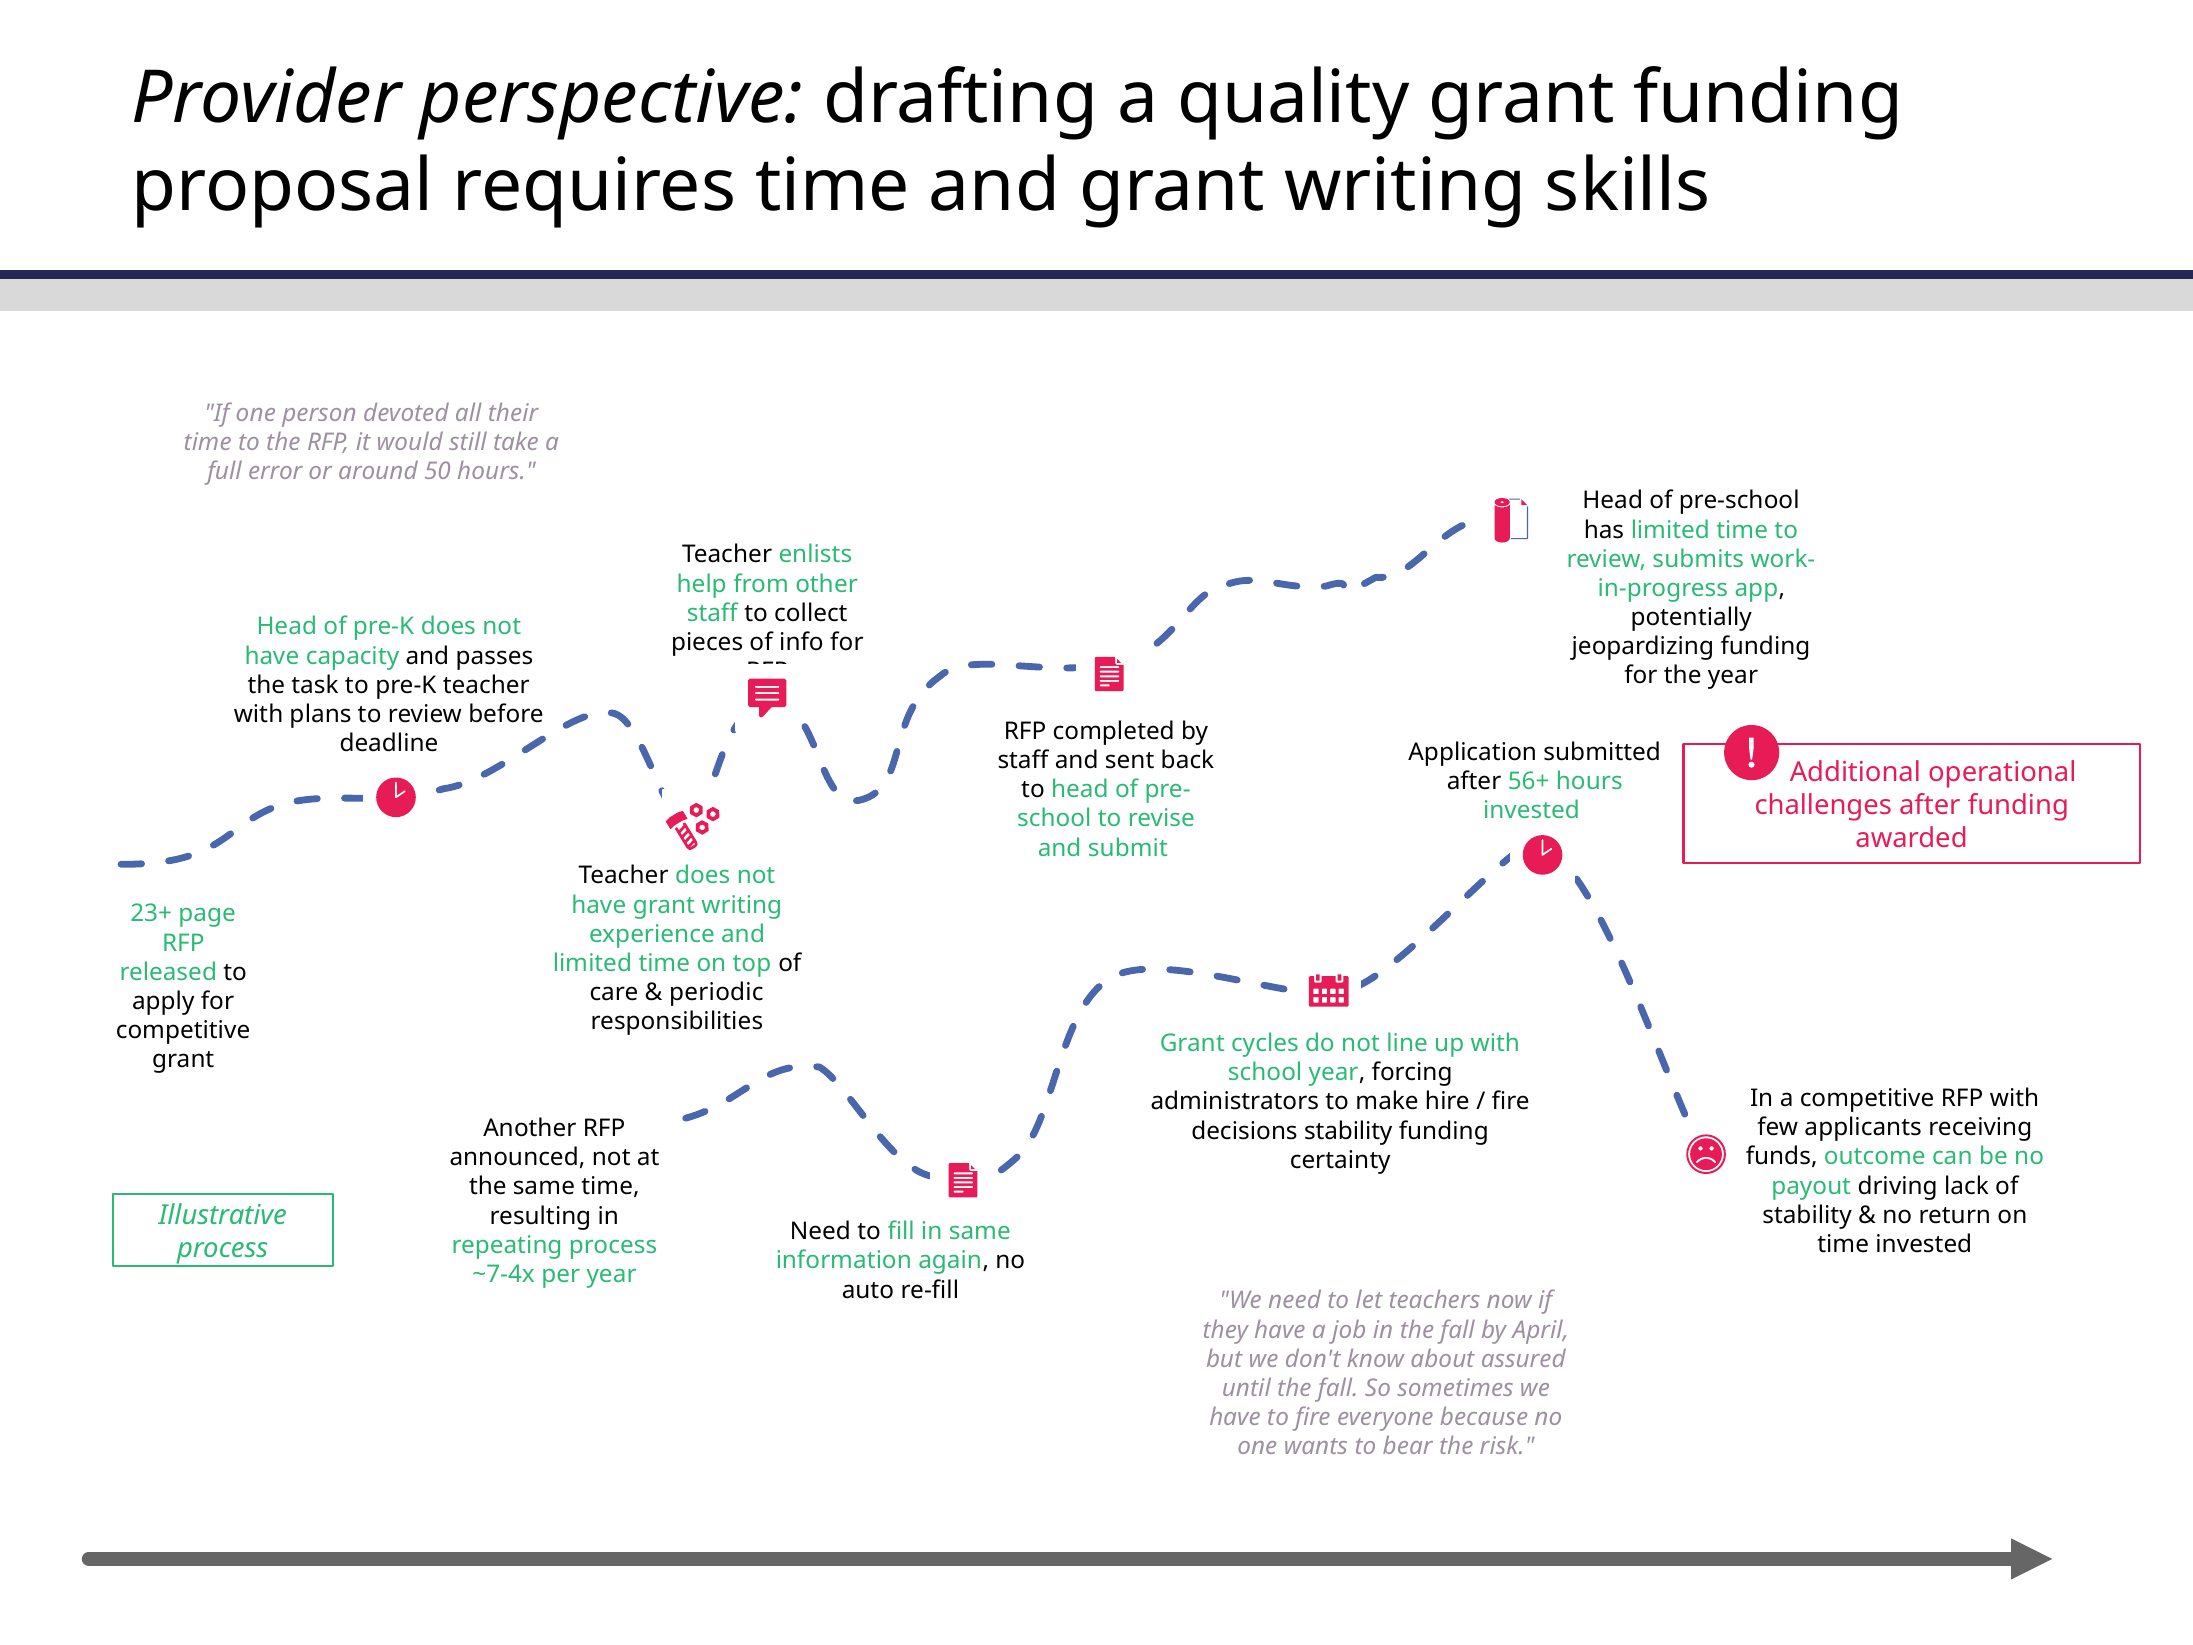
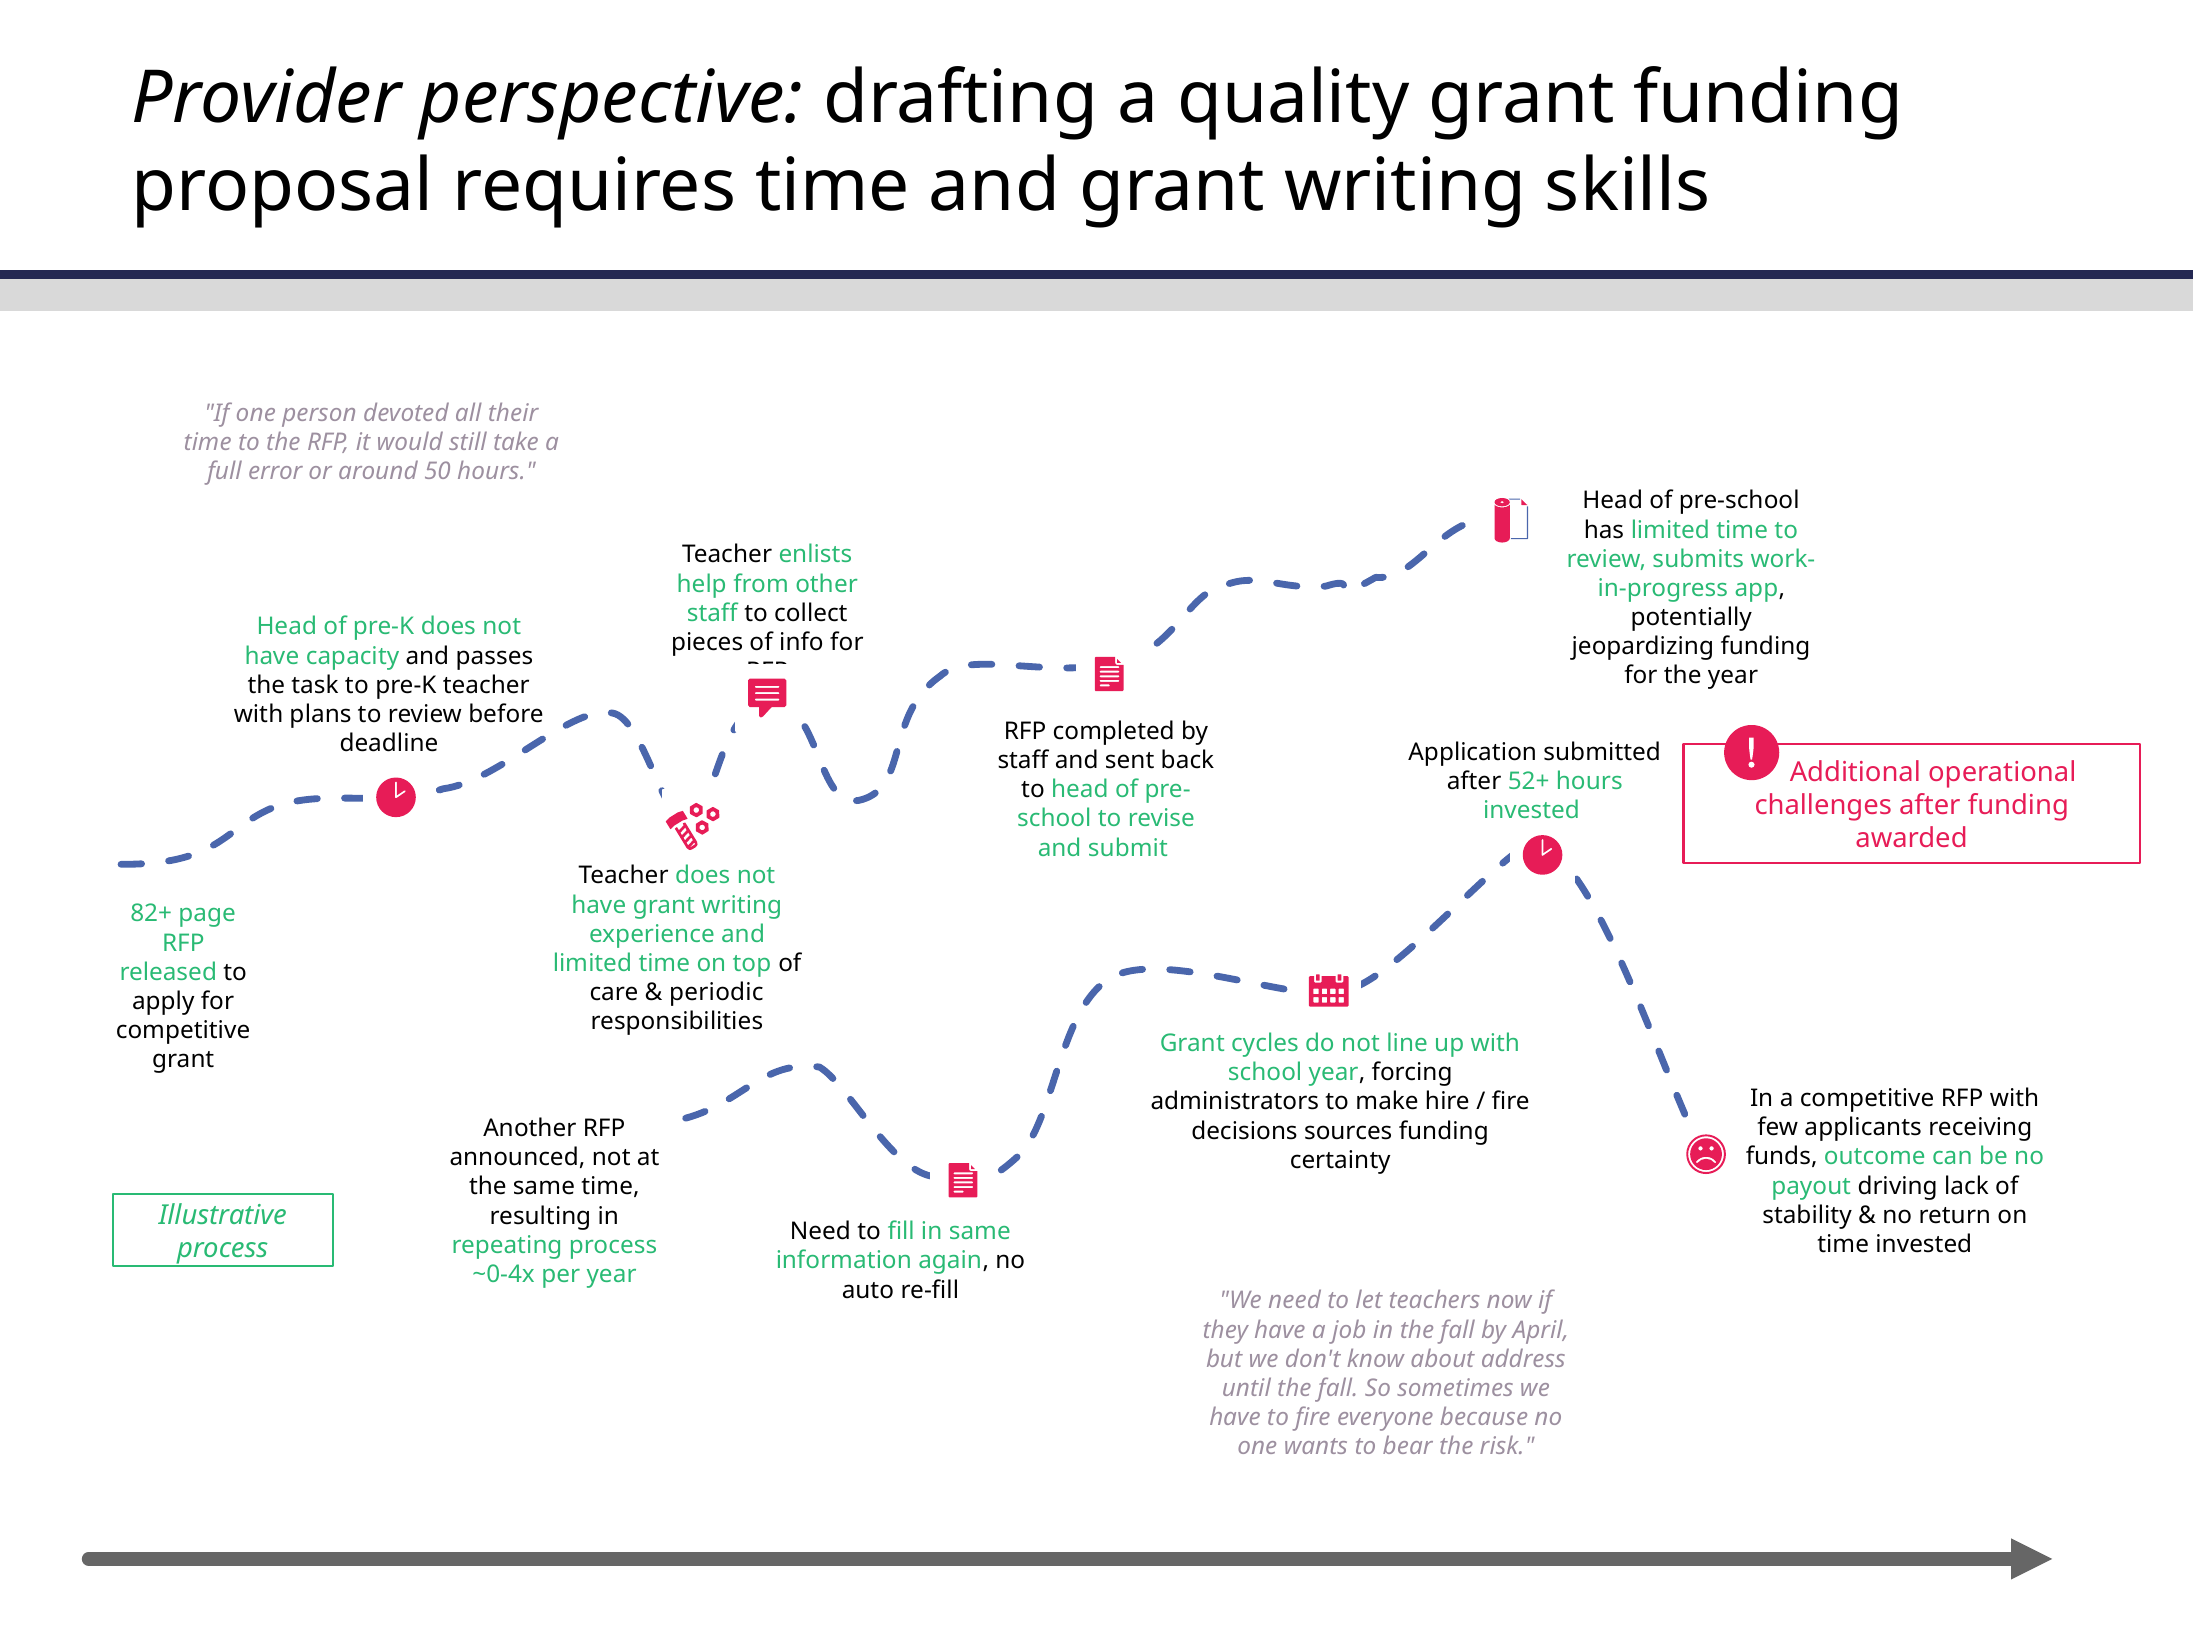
56+: 56+ -> 52+ (1529, 781)
23+: 23+ -> 82+ (151, 914)
decisions stability: stability -> sources (1348, 1131)
~7-4x: ~7-4x -> ~0-4x (504, 1274)
assured: assured -> address (1523, 1359)
